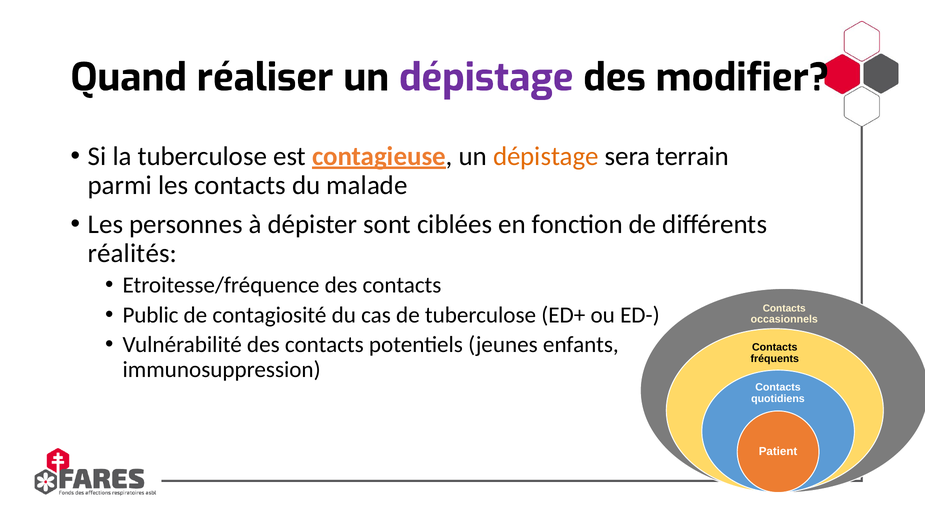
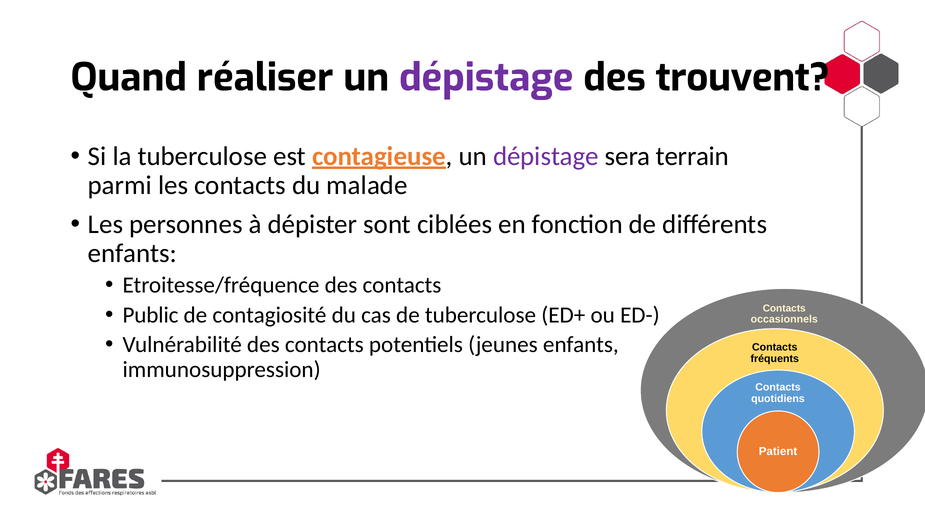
modifier: modifier -> trouvent (743, 78)
dépistage colour: orange -> purple (546, 156)
réalités: réalités -> enfants (132, 253)
